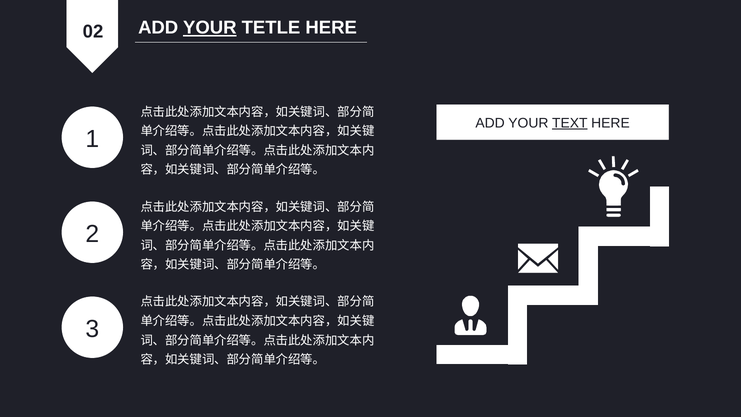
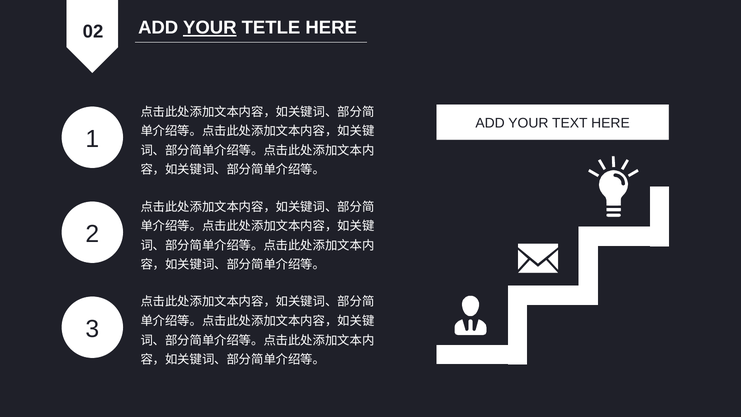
TEXT underline: present -> none (570, 123)
